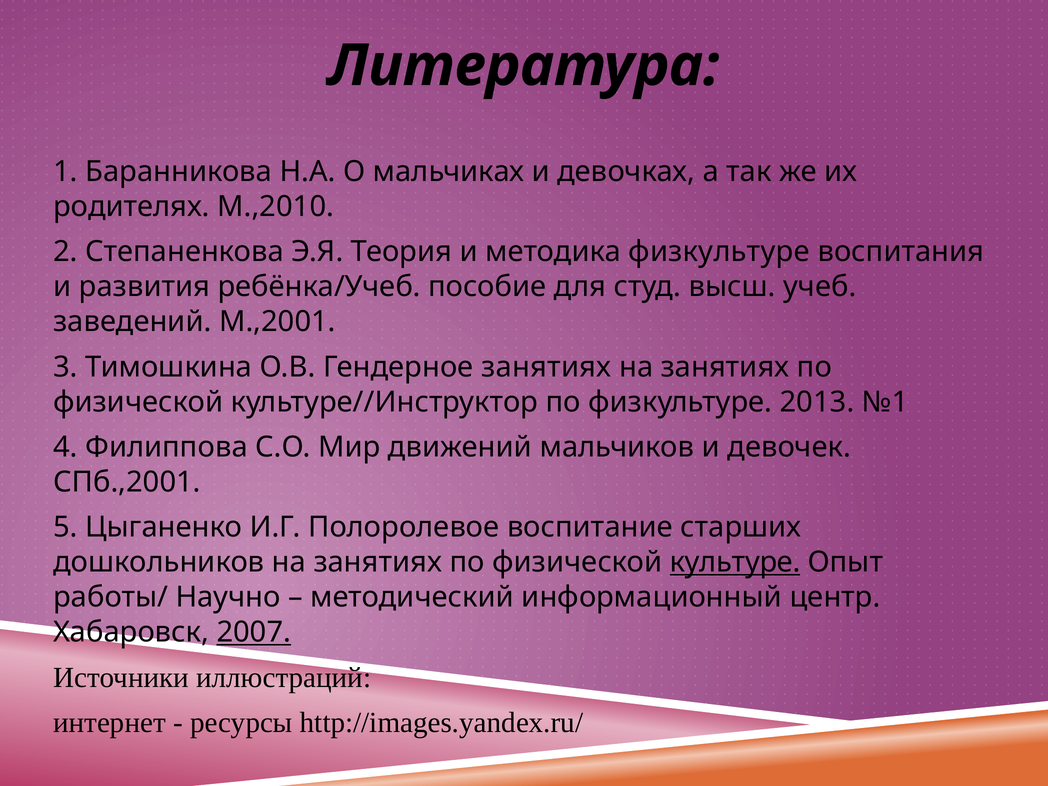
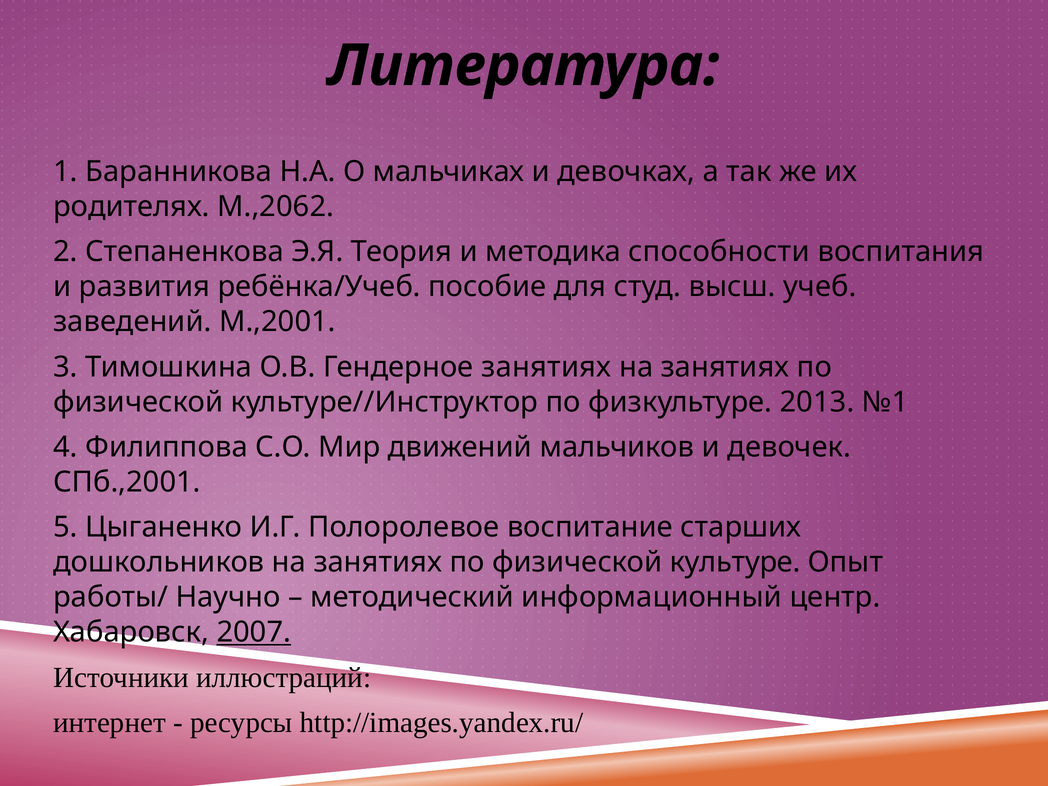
М.,2010: М.,2010 -> М.,2062 (276, 207)
методика физкультуре: физкультуре -> способности (719, 252)
культуре underline: present -> none (735, 562)
